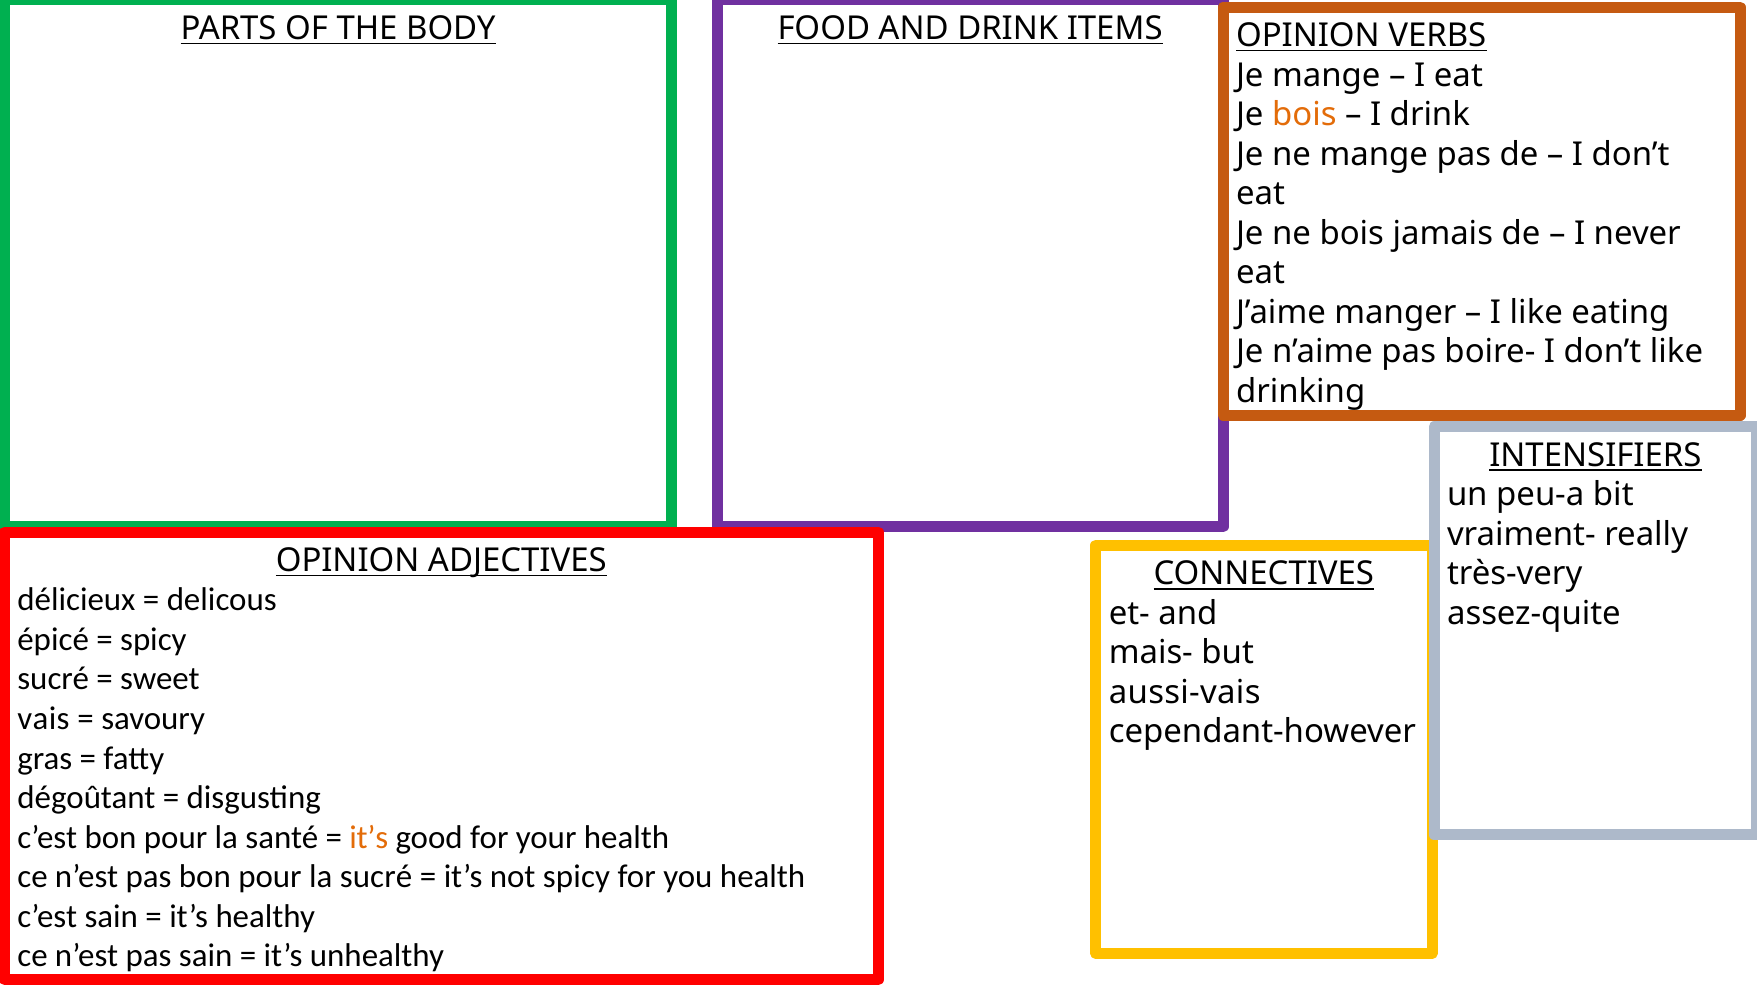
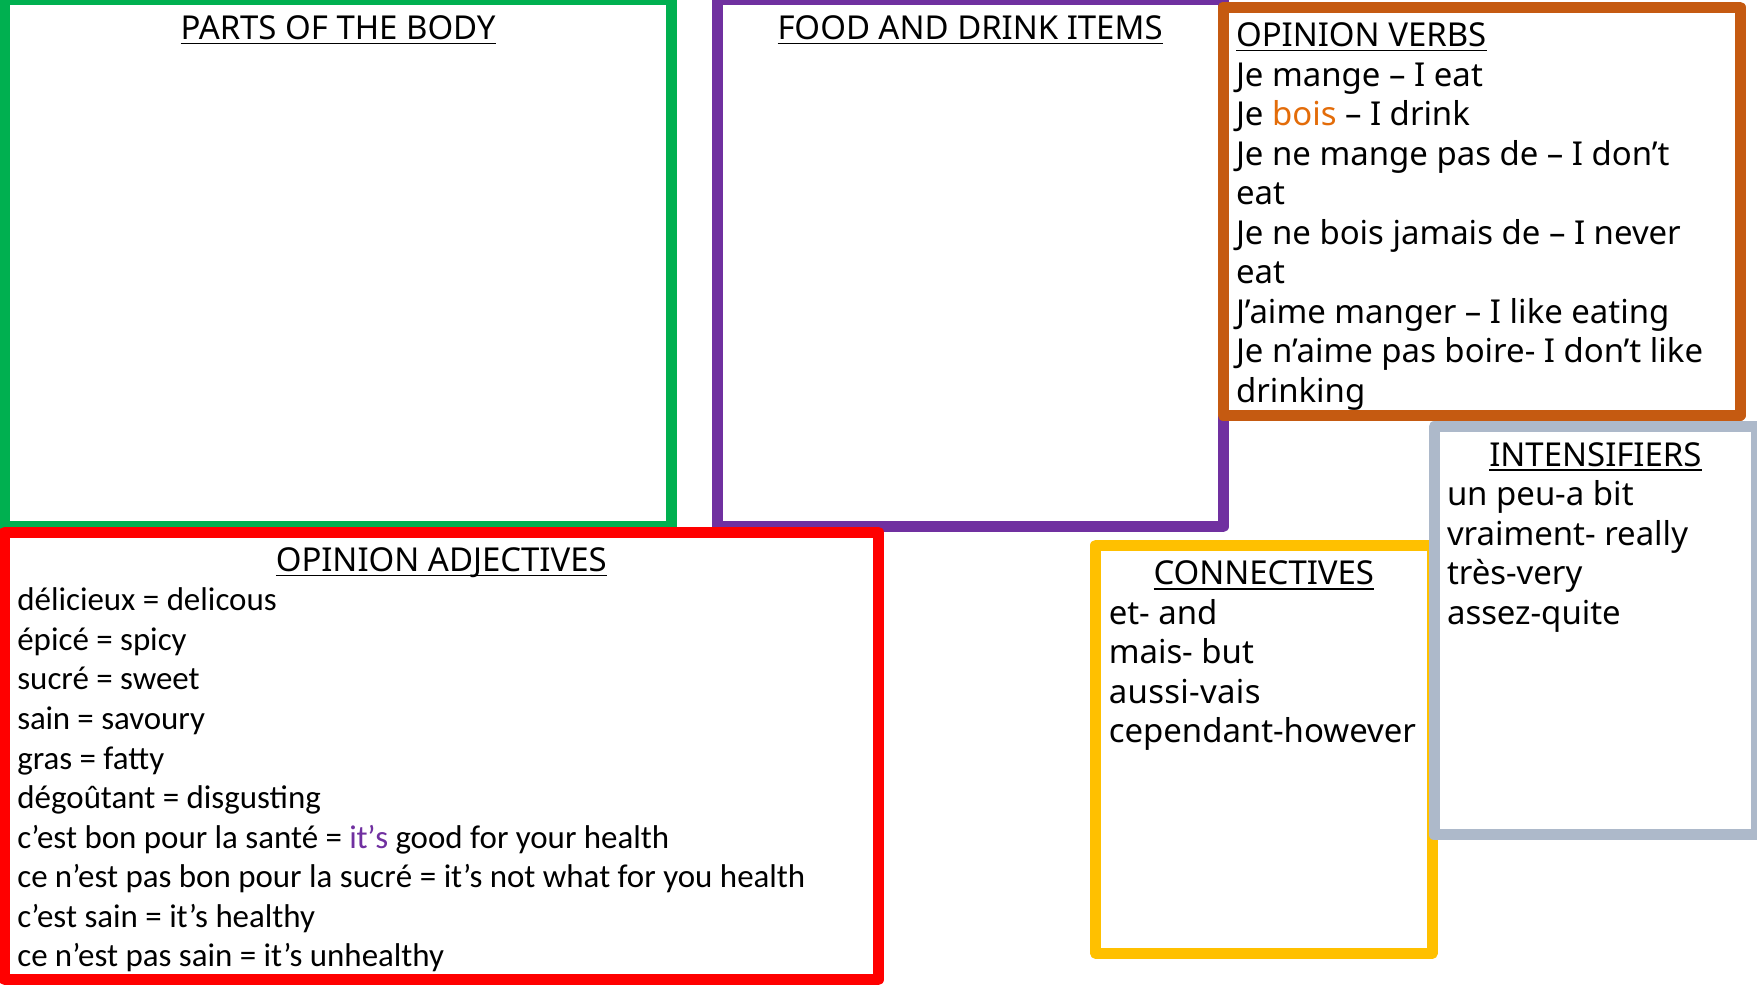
vais: vais -> sain (44, 719)
it’s colour: orange -> purple (369, 837)
not spicy: spicy -> what (577, 877)
